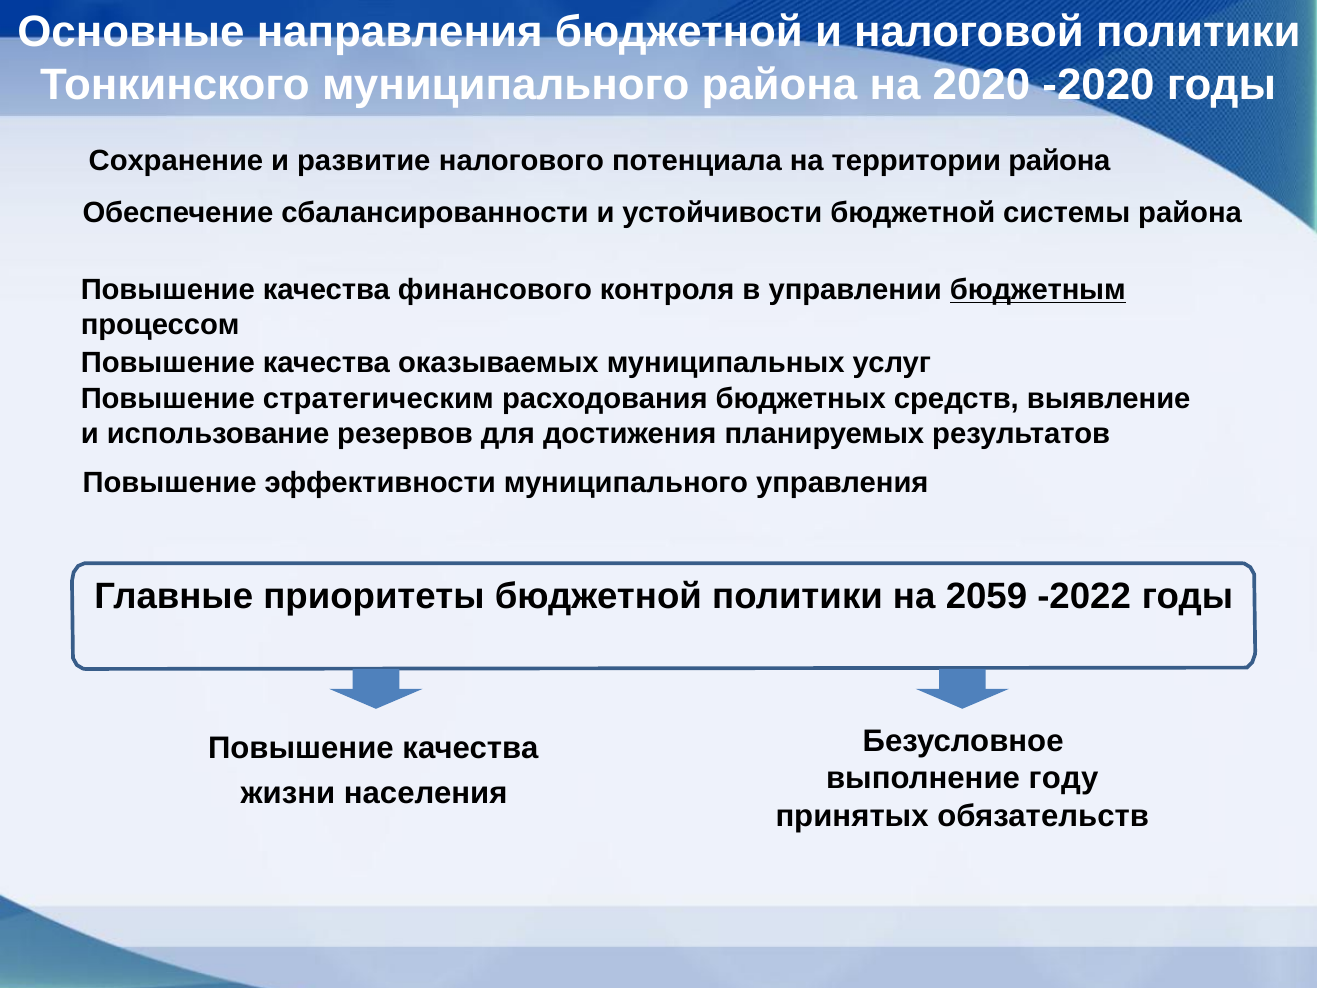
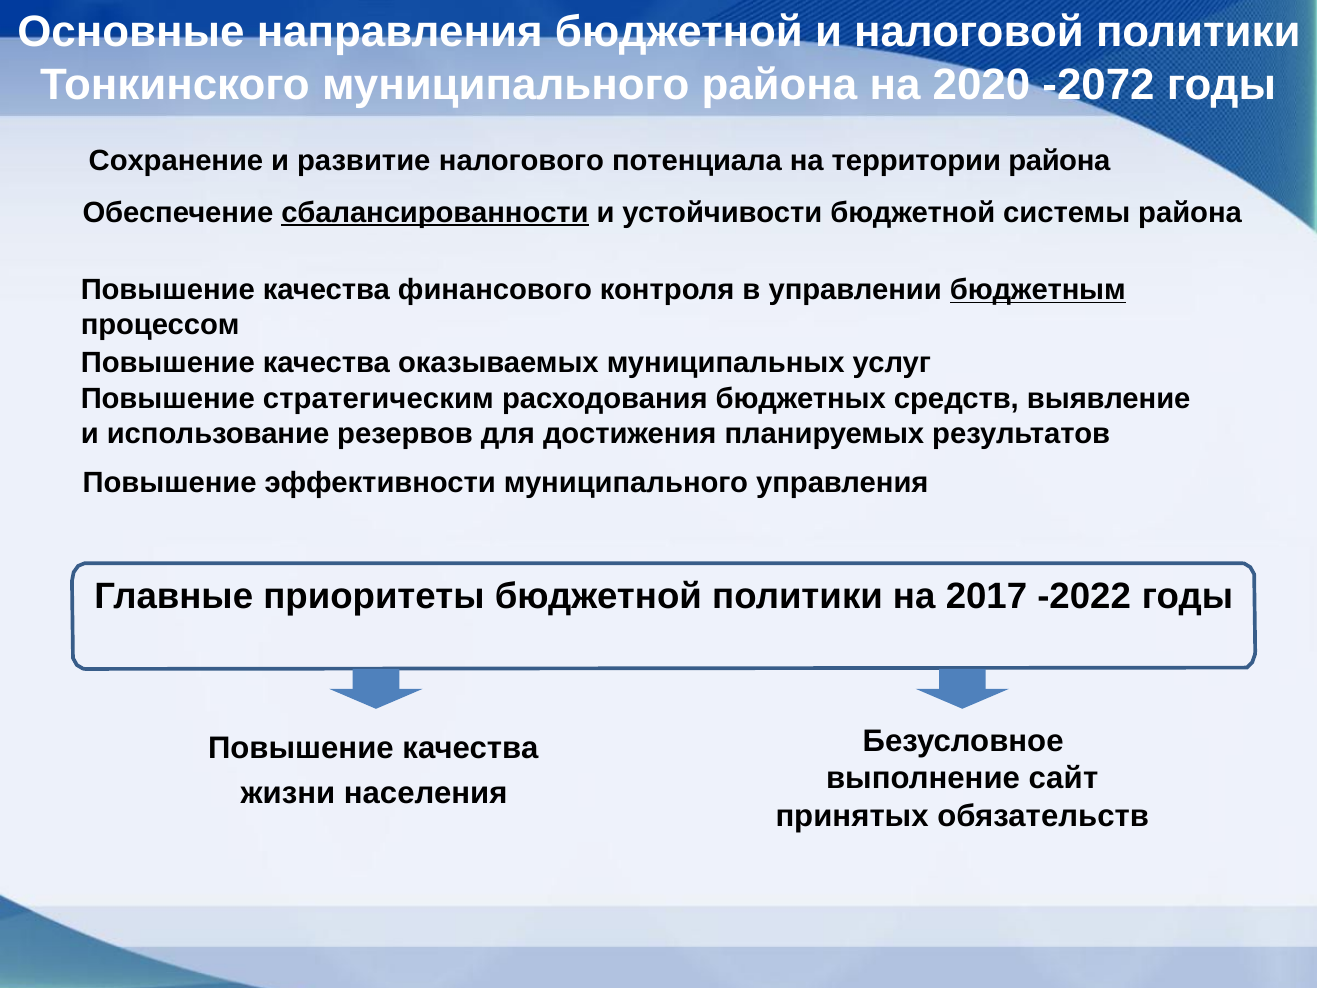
-2020: -2020 -> -2072 (1099, 85)
сбалансированности underline: none -> present (435, 213)
2059: 2059 -> 2017 (986, 596)
году: году -> сайт (1063, 778)
